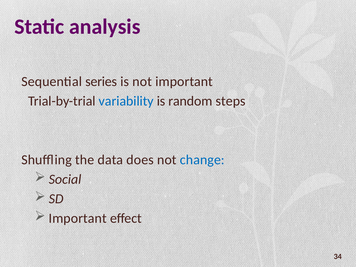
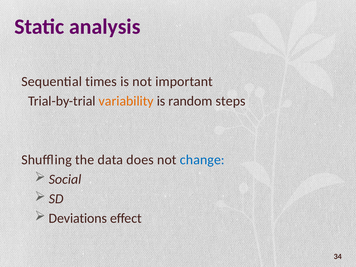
series: series -> times (101, 82)
variability colour: blue -> orange (126, 101)
Important: Important -> Deviations (78, 218)
